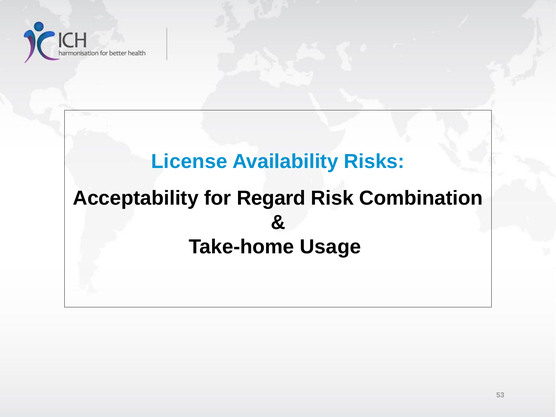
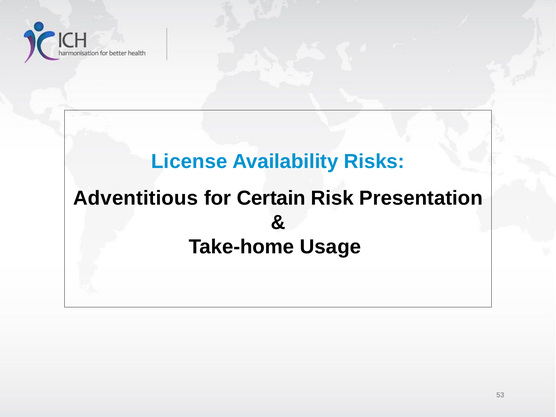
Acceptability: Acceptability -> Adventitious (136, 198)
Regard: Regard -> Certain (271, 198)
Combination: Combination -> Presentation (421, 198)
